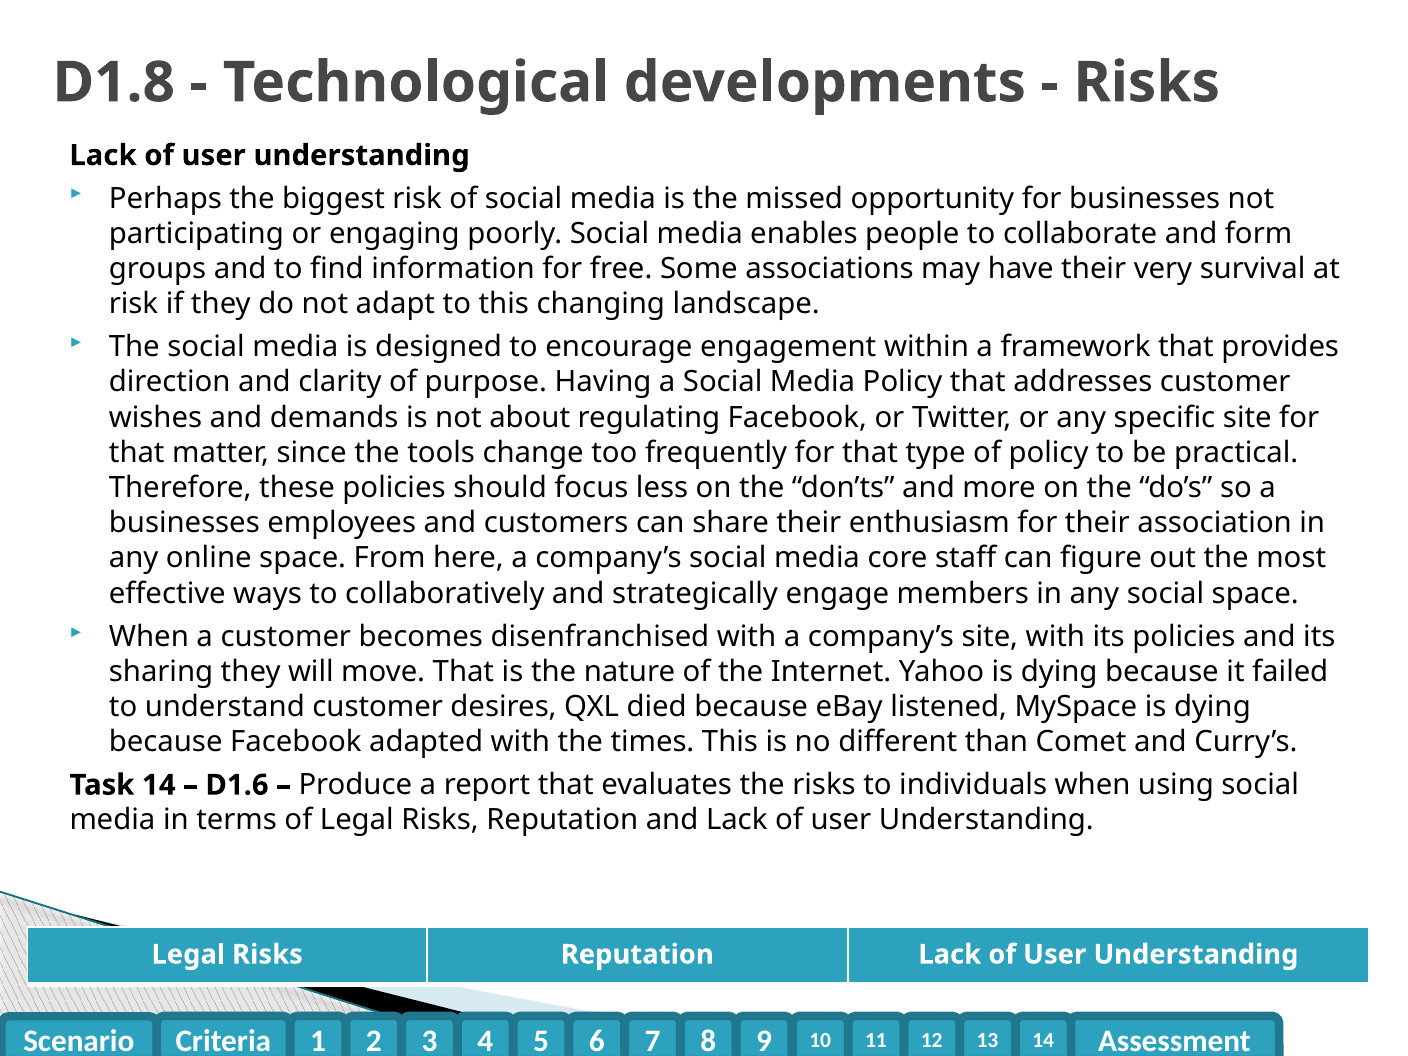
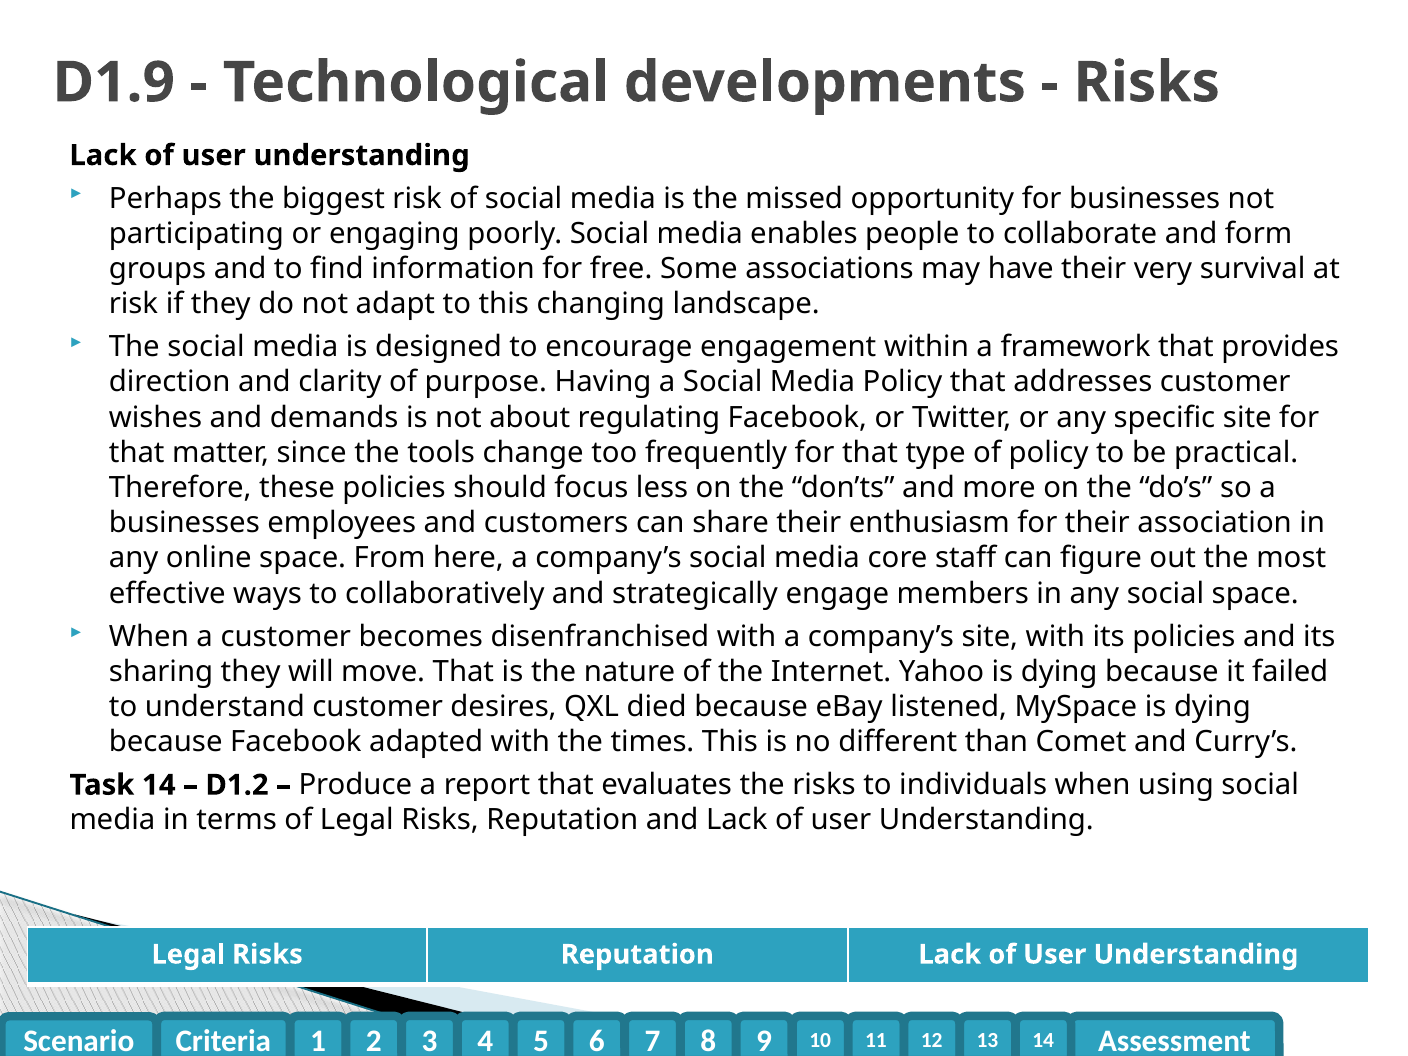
D1.8: D1.8 -> D1.9 (114, 83)
D1.6: D1.6 -> D1.2 (237, 785)
